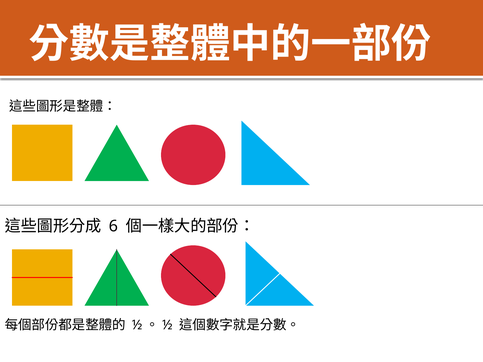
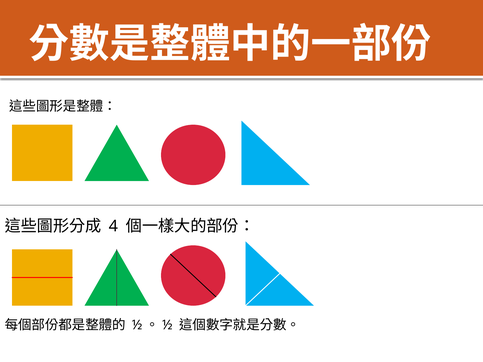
6: 6 -> 4 (113, 226)
